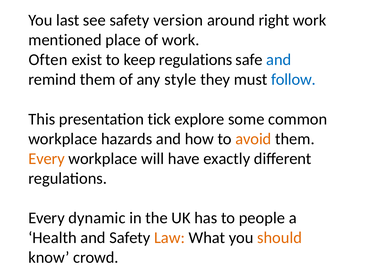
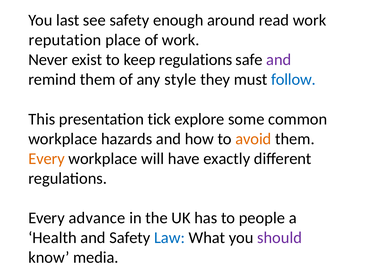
version: version -> enough (178, 20)
right: right -> read (274, 20)
mentioned: mentioned -> reputation (65, 40)
Often: Often -> Never (48, 60)
and colour: blue -> purple (279, 60)
dynamic: dynamic -> advance (97, 218)
Law colour: orange -> blue (169, 237)
should colour: orange -> purple (280, 237)
crowd: crowd -> media (96, 257)
